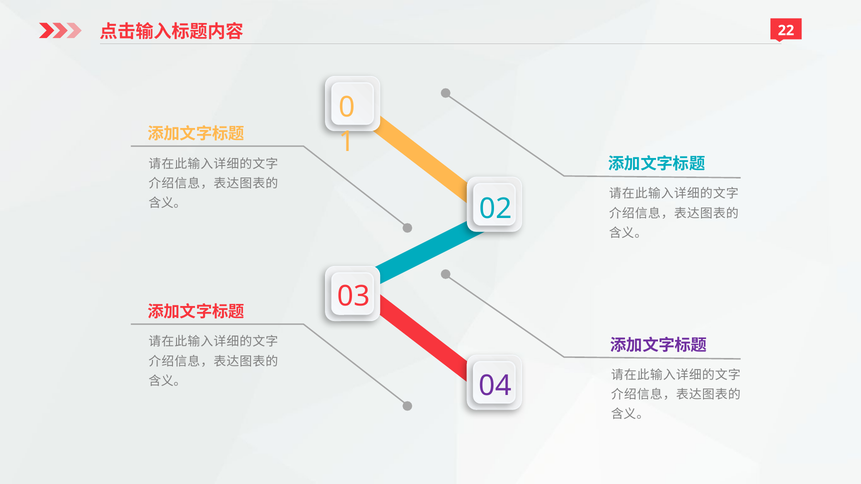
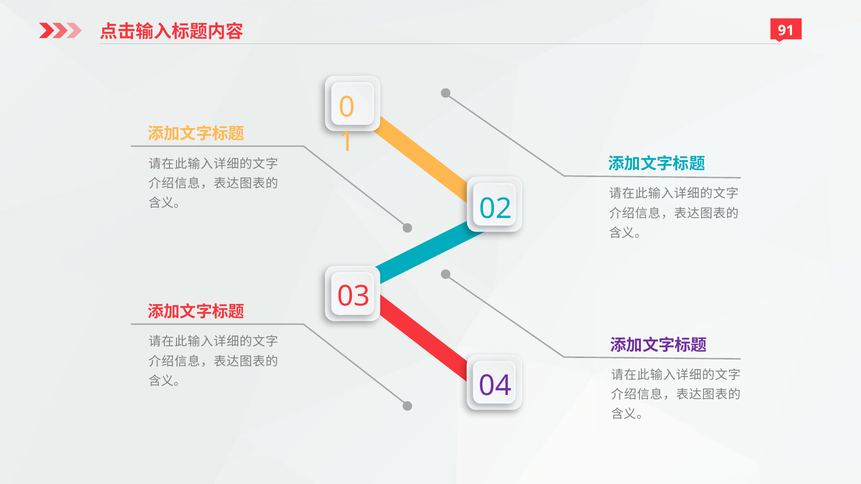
22: 22 -> 91 (786, 30)
